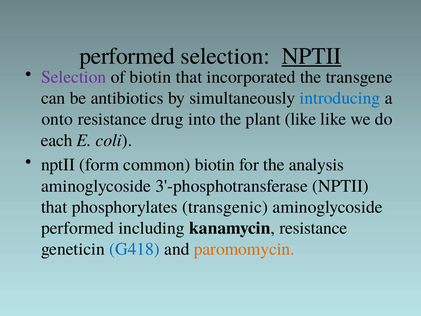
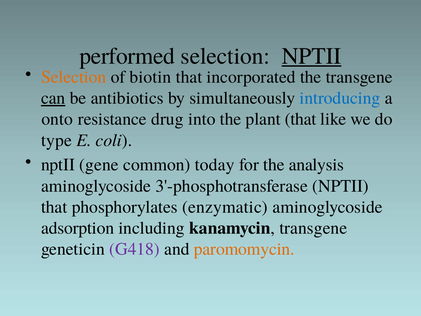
Selection colour: purple -> orange (74, 77)
can underline: none -> present (53, 98)
plant like: like -> that (301, 119)
each: each -> type (57, 140)
form: form -> gene (99, 165)
common biotin: biotin -> today (215, 165)
transgenic: transgenic -> enzymatic (225, 207)
performed: performed -> adsorption (78, 228)
kanamycin resistance: resistance -> transgene (313, 228)
G418 colour: blue -> purple (135, 249)
